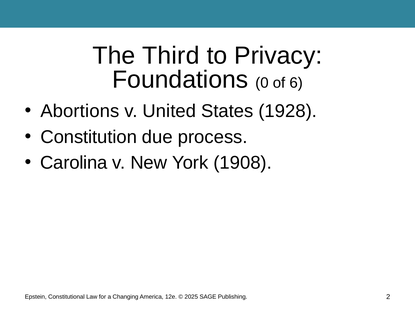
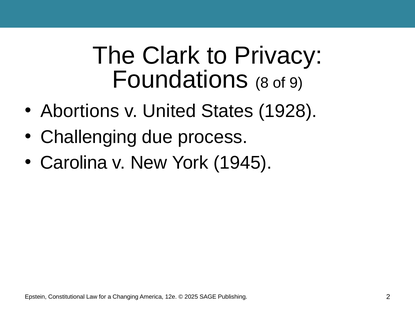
Third: Third -> Clark (171, 56)
0: 0 -> 8 (262, 83)
6: 6 -> 9 (296, 83)
Constitution: Constitution -> Challenging (89, 137)
1908: 1908 -> 1945 (243, 163)
